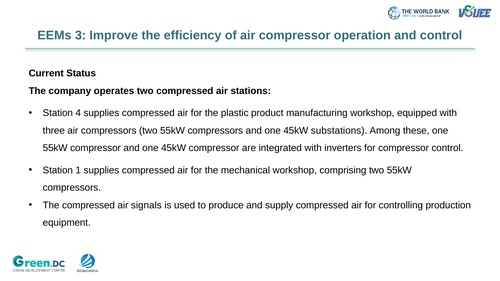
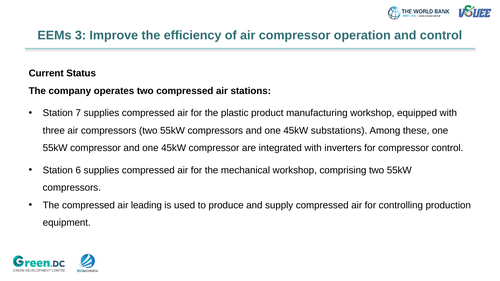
4: 4 -> 7 (78, 113)
1: 1 -> 6 (78, 170)
signals: signals -> leading (146, 205)
